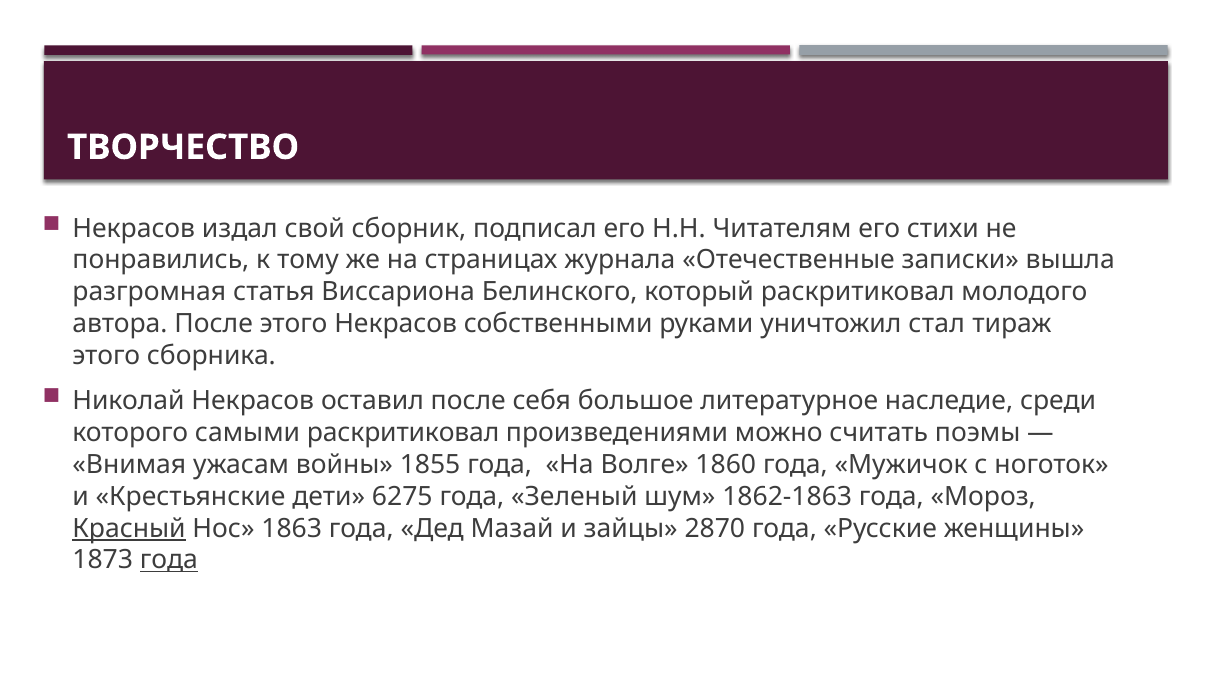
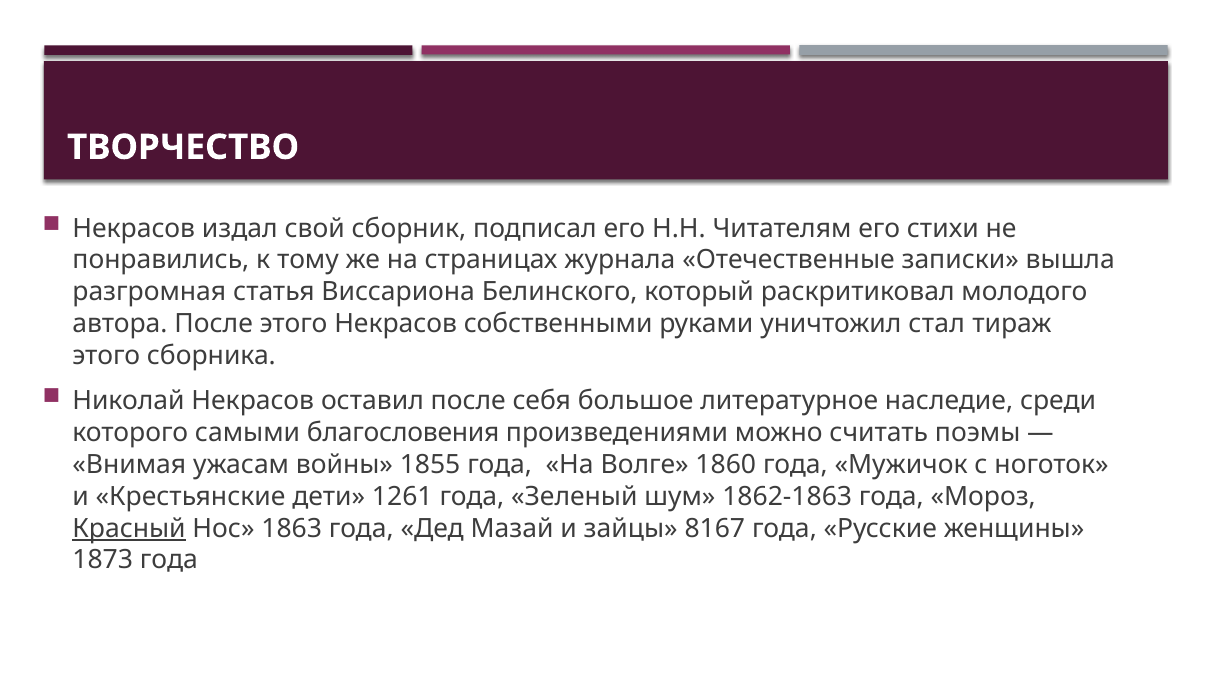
самыми раскритиковал: раскритиковал -> благословения (403, 433)
6275: 6275 -> 1261 (402, 496)
2870: 2870 -> 8167 (715, 528)
года underline: present -> none (169, 560)
